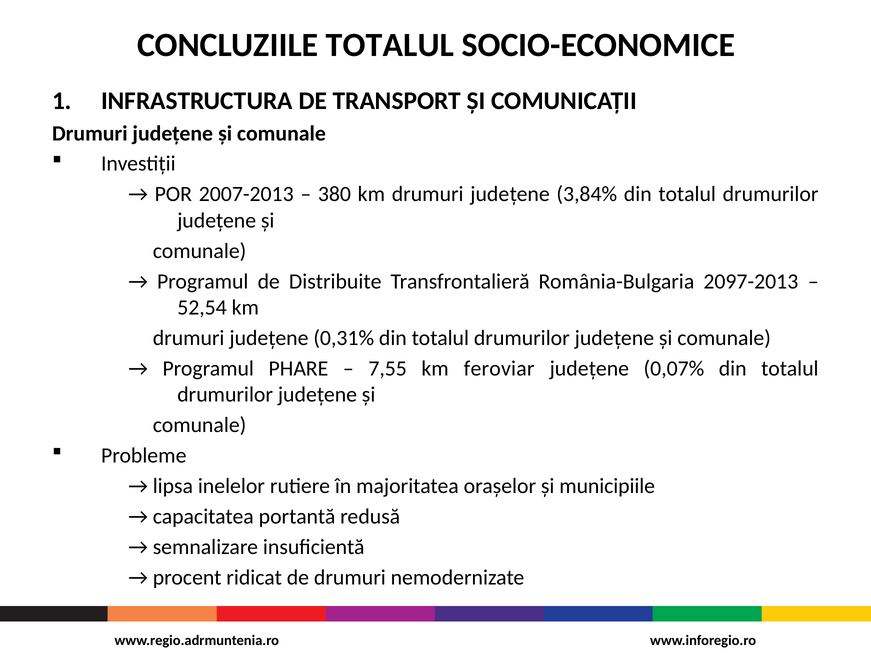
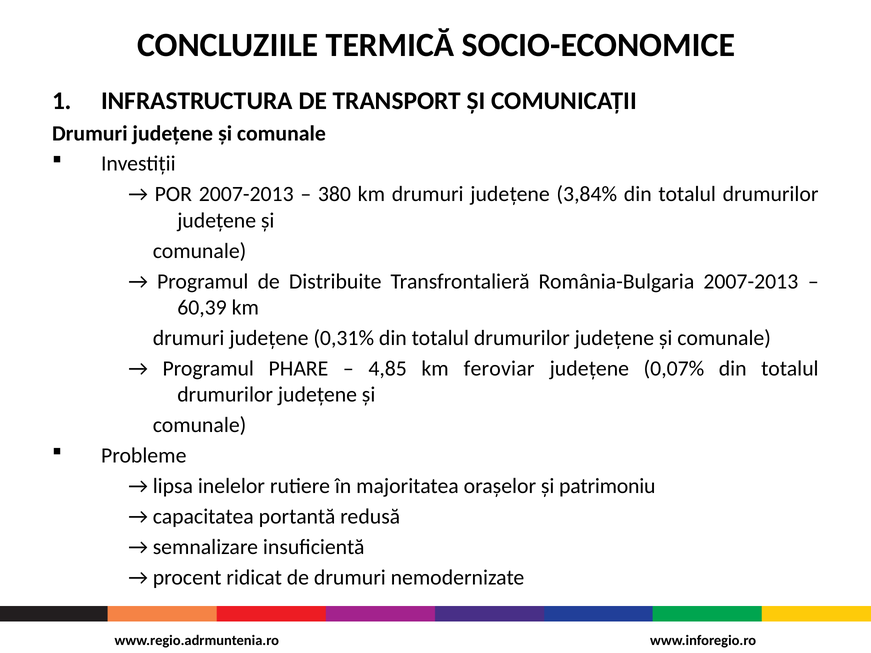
CONCLUZIILE TOTALUL: TOTALUL -> TERMICĂ (390, 45)
România-Bulgaria 2097-2013: 2097-2013 -> 2007-2013 (751, 281)
52,54: 52,54 -> 60,39 (202, 308)
7,55: 7,55 -> 4,85 (388, 369)
municipiile: municipiile -> patrimoniu (607, 486)
